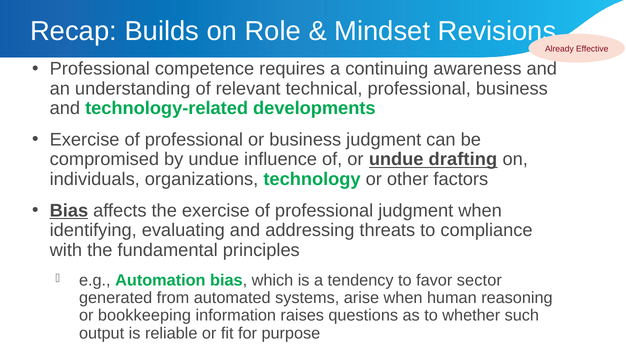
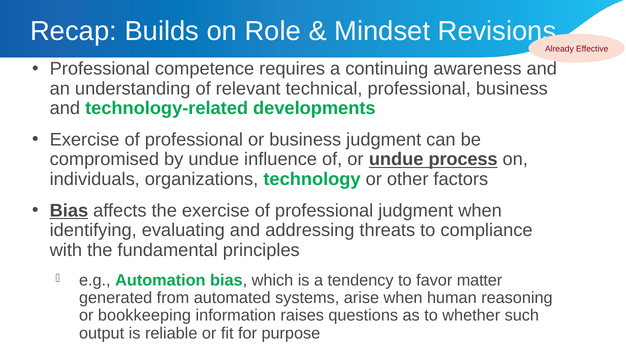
drafting: drafting -> process (463, 159)
sector: sector -> matter (480, 280)
